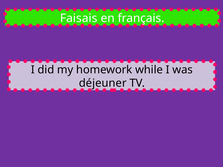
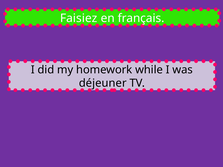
Faisais: Faisais -> Faisiez (79, 18)
